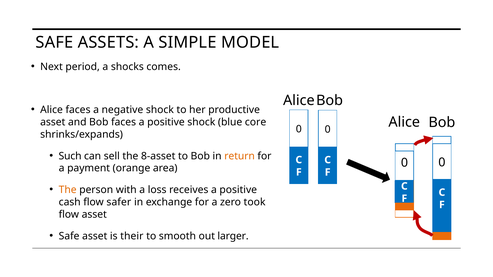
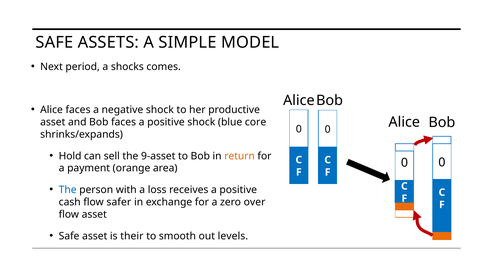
Such: Such -> Hold (70, 156)
8-asset: 8-asset -> 9-asset (158, 156)
The colour: orange -> blue (68, 190)
took: took -> over (255, 202)
larger: larger -> levels (233, 236)
